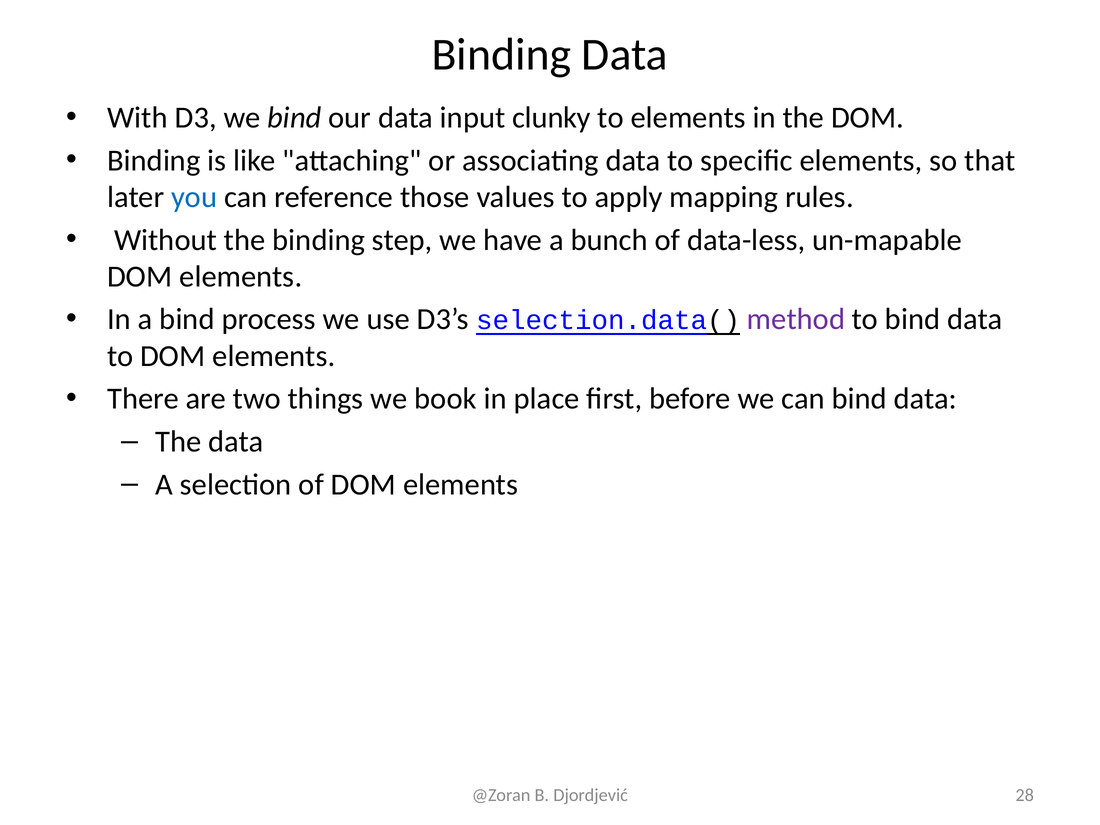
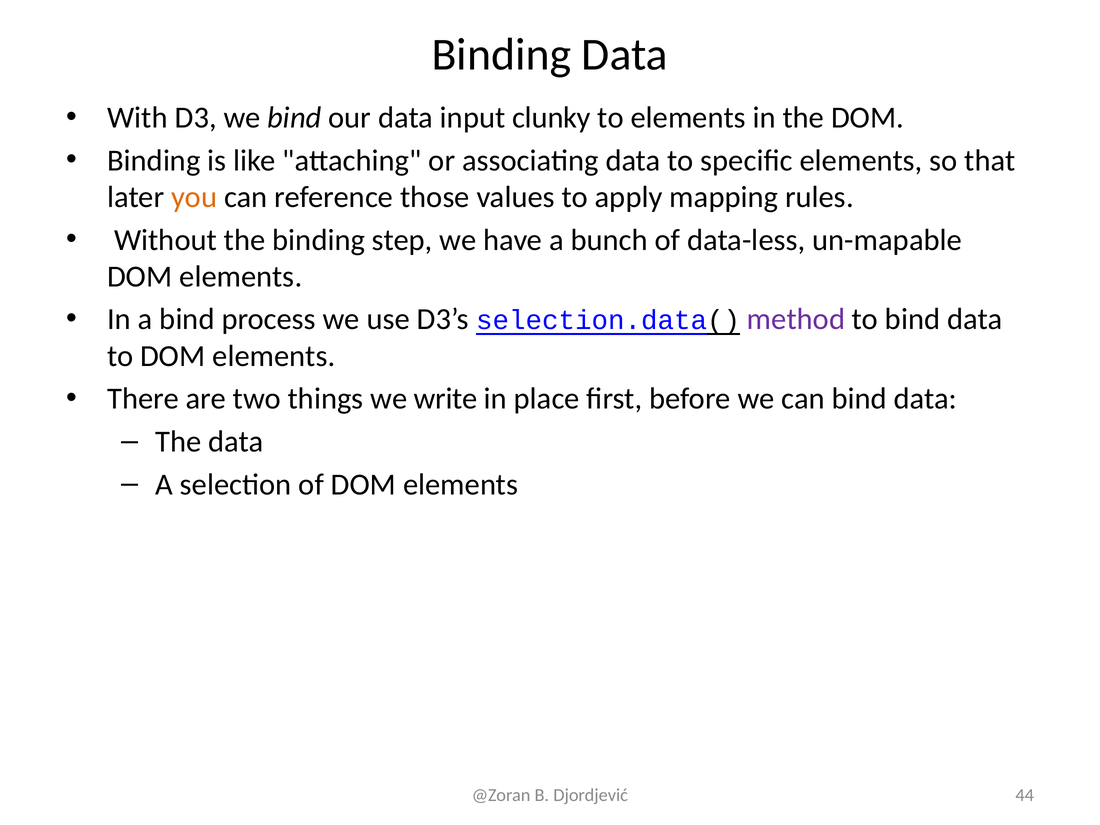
you colour: blue -> orange (194, 197)
book: book -> write (446, 399)
28: 28 -> 44 (1025, 795)
